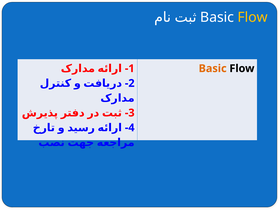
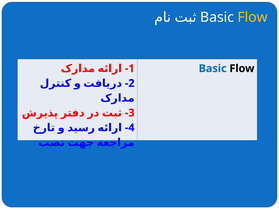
Basic colour: orange -> blue (213, 68)
